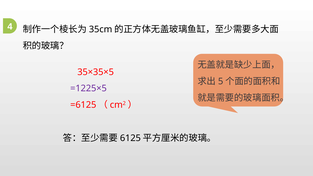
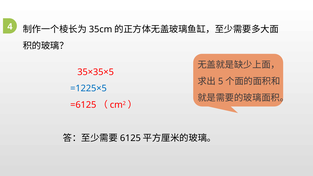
=1225×5 colour: purple -> blue (89, 89)
